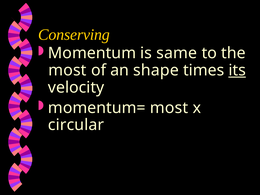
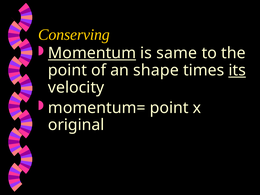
Momentum underline: none -> present (92, 53)
most: most -> point (67, 70)
momentum= most: most -> point (169, 108)
circular: circular -> original (76, 125)
